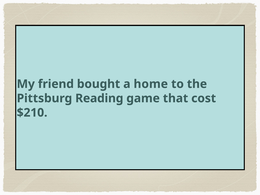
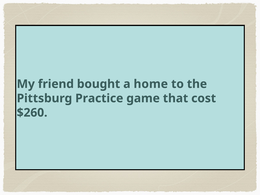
Reading: Reading -> Practice (99, 98)
$210: $210 -> $260 (32, 113)
